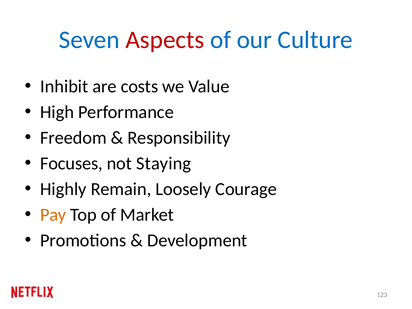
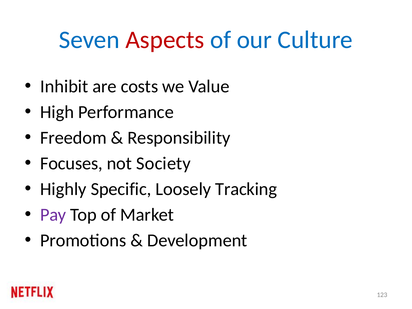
Staying: Staying -> Society (164, 163)
Remain: Remain -> Specific (121, 189)
Courage: Courage -> Tracking (246, 189)
Pay colour: orange -> purple (53, 215)
